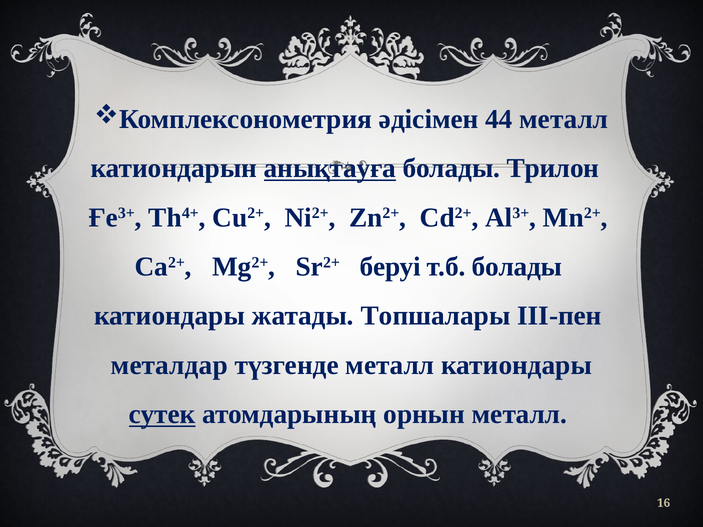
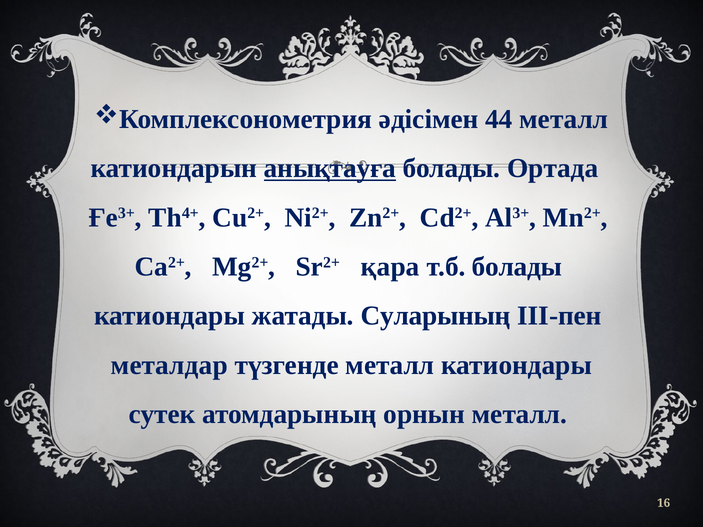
Трилон: Трилон -> Ортада (553, 168)
беруі: беруі -> қара (390, 267)
Топшалары: Топшалары -> Суларының (436, 316)
сутек underline: present -> none (162, 415)
